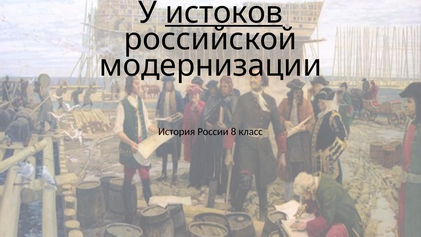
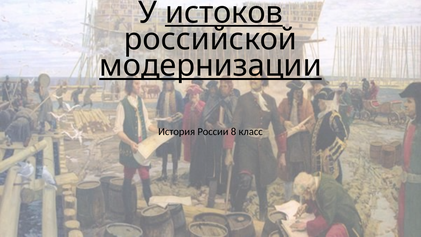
модернизации underline: none -> present (211, 66)
